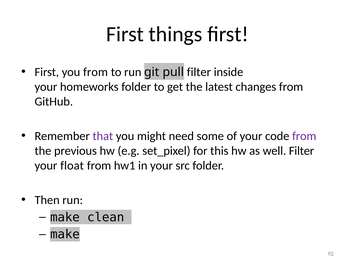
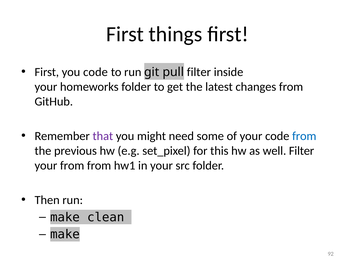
you from: from -> code (95, 72)
from colour: purple -> blue (304, 136)
your float: float -> from (72, 166)
